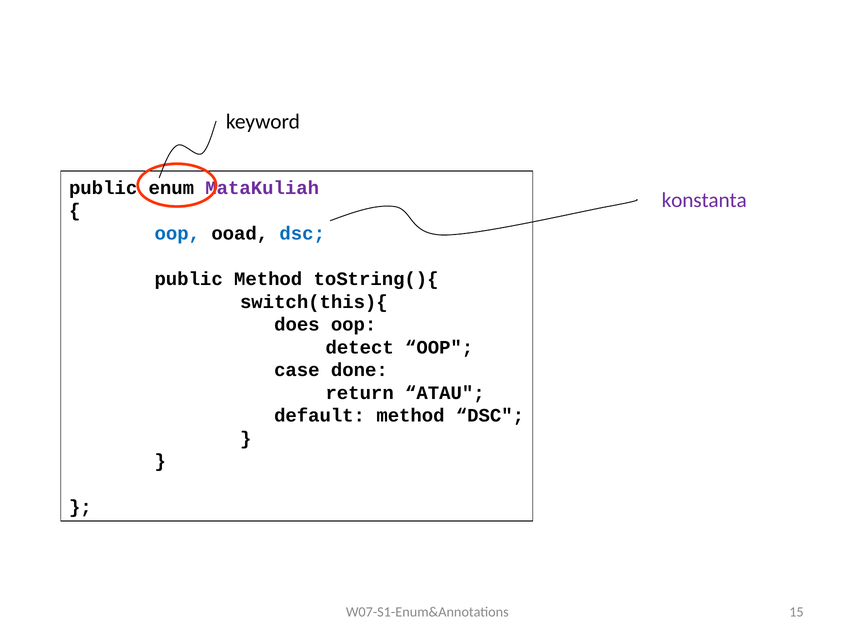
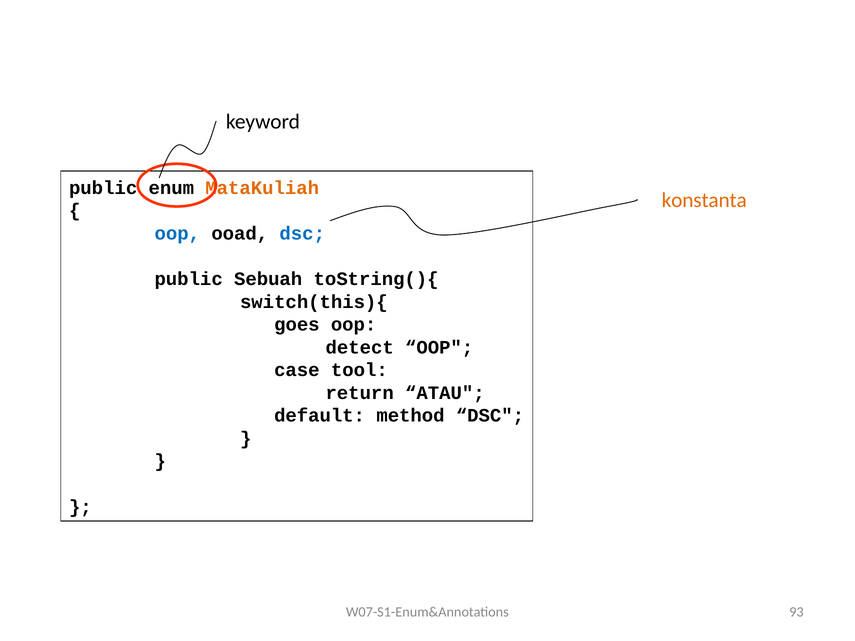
MataKuliah colour: purple -> orange (262, 188)
konstanta colour: purple -> orange (704, 200)
public Method: Method -> Sebuah (268, 279)
does: does -> goes (297, 325)
done: done -> tool (359, 370)
15: 15 -> 93 (796, 612)
